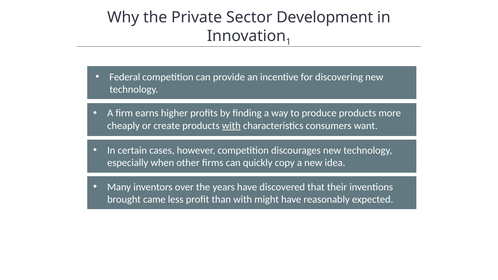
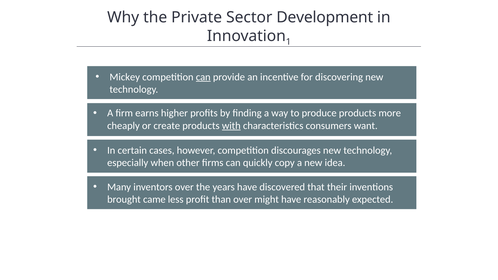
Federal: Federal -> Mickey (125, 77)
can underline: none -> present (203, 77)
than with: with -> over (243, 200)
